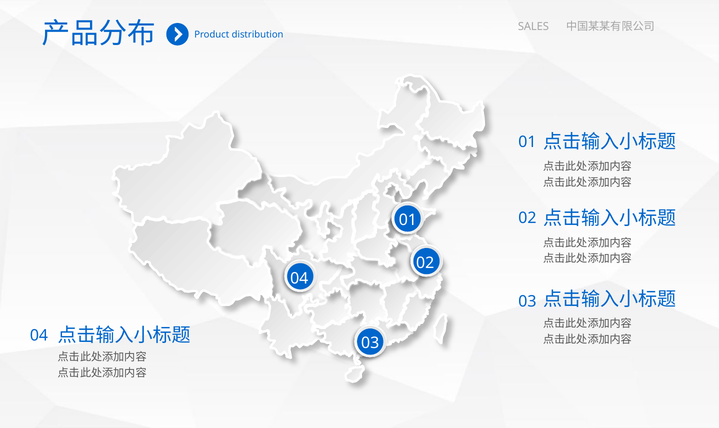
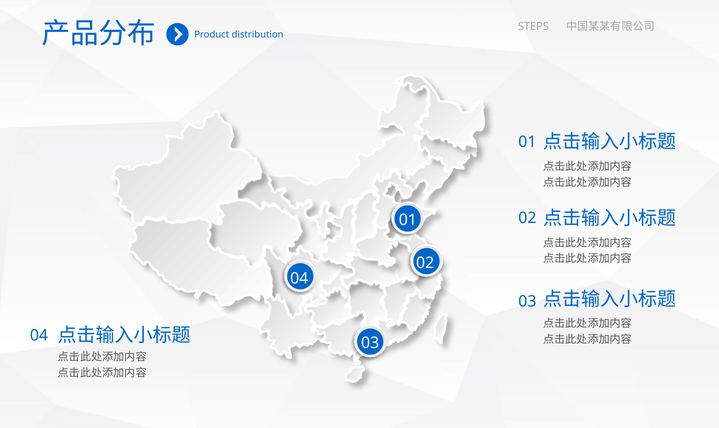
SALES: SALES -> STEPS (533, 27)
